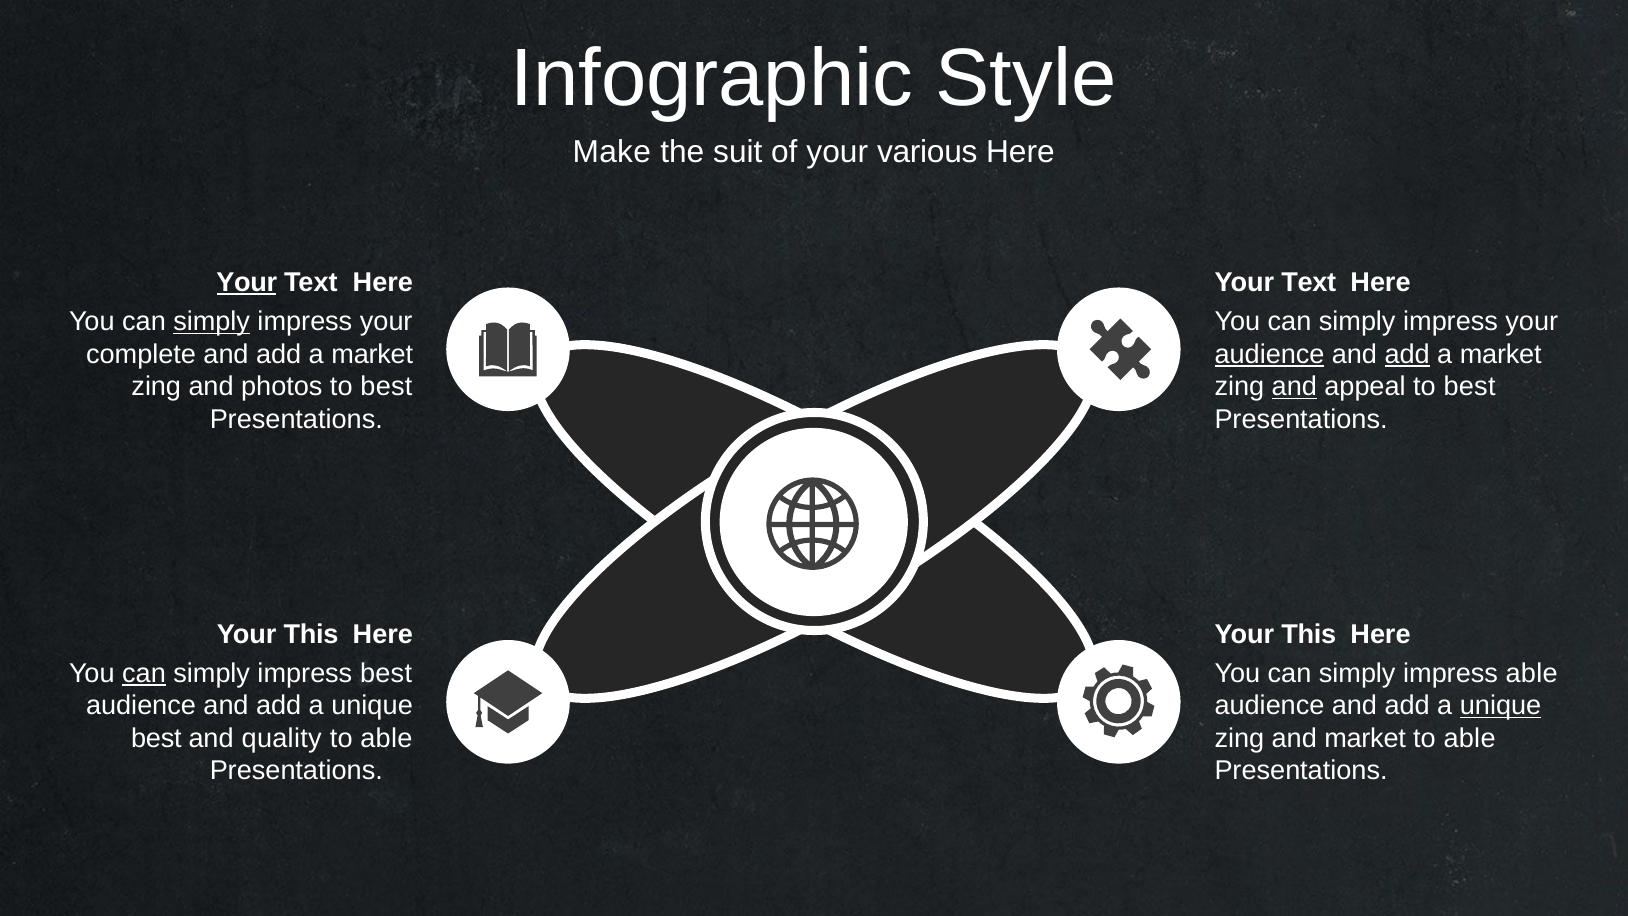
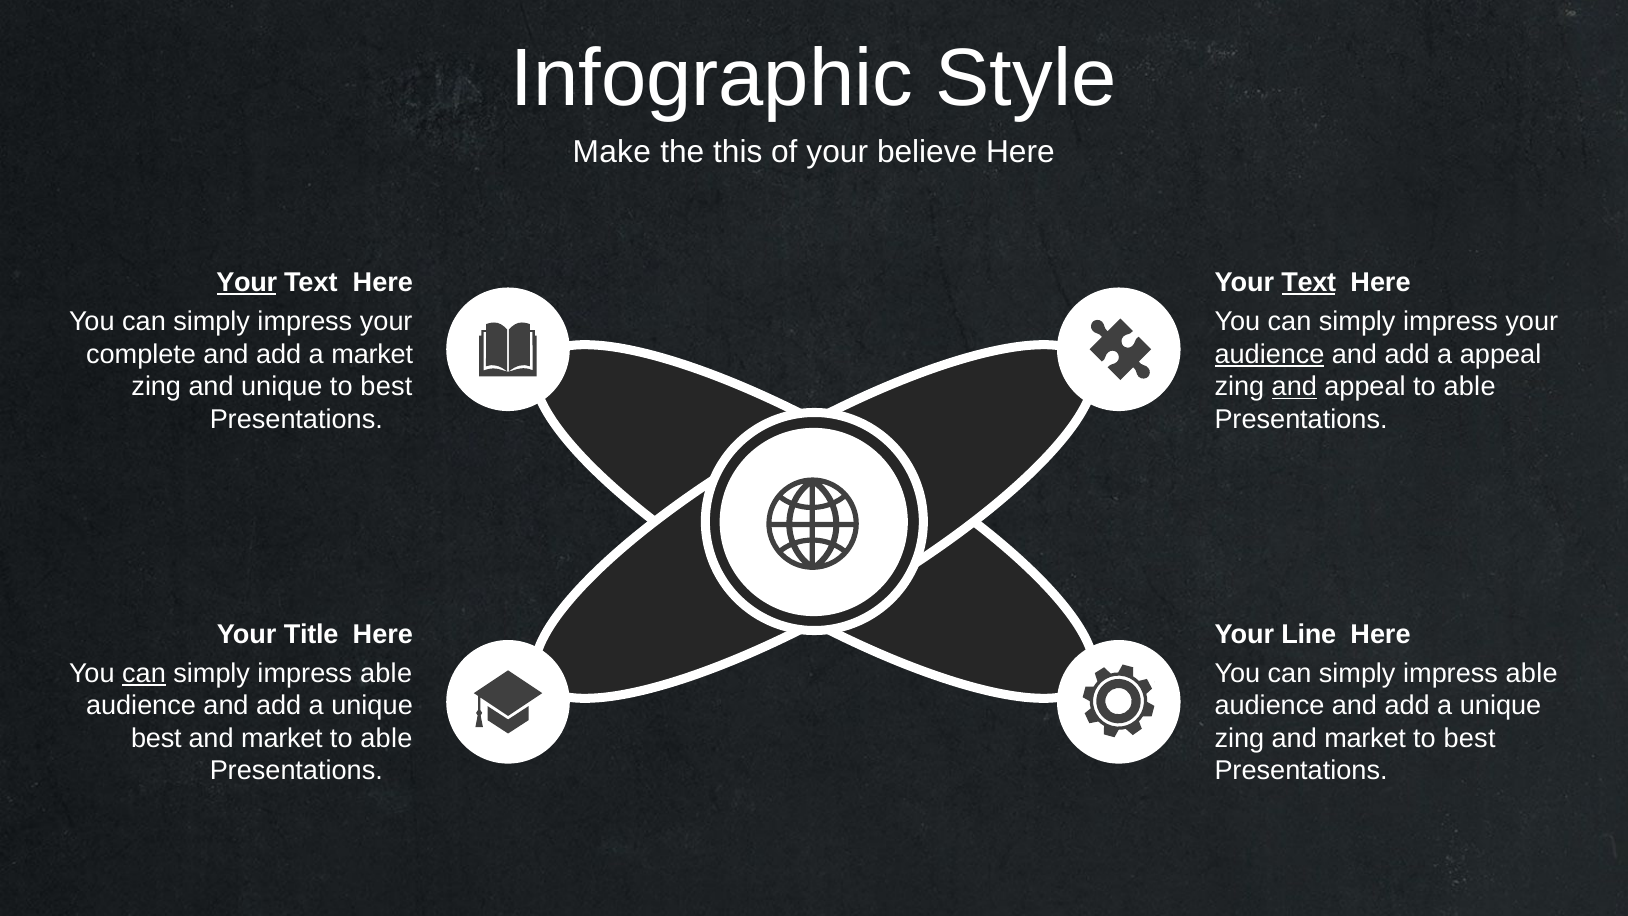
suit: suit -> this (738, 152)
various: various -> believe (927, 152)
Text underline: none -> present (1309, 282)
simply underline: present -> none (212, 322)
add underline: present -> none (1407, 354)
market: market -> appeal (1501, 354)
and photos: photos -> unique (282, 387)
appeal to best: best -> able (1470, 387)
This: This -> Title (311, 634)
This: This -> Line (1309, 634)
best: best -> able (386, 673)
unique underline: present -> none (1501, 706)
quality: quality -> market (282, 738)
able: able -> best (1470, 738)
